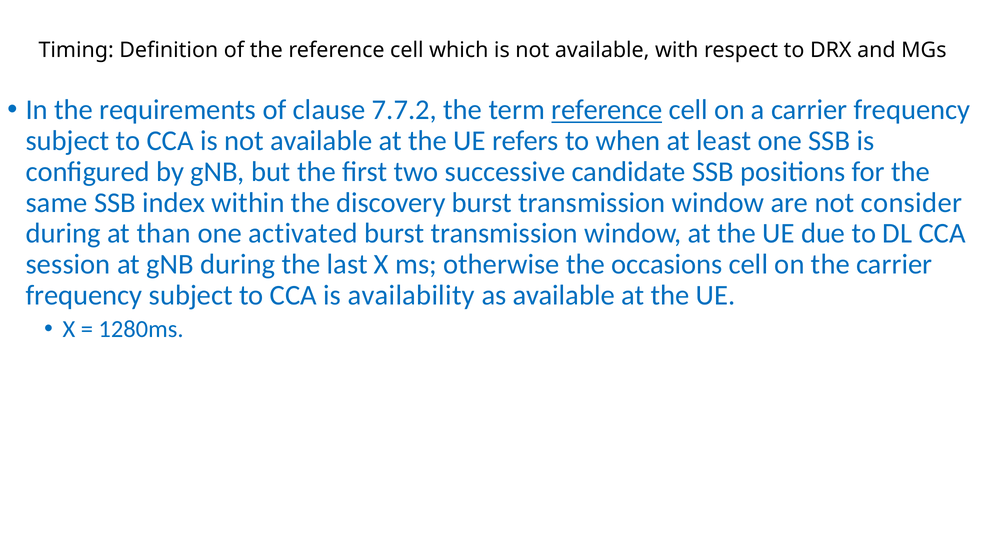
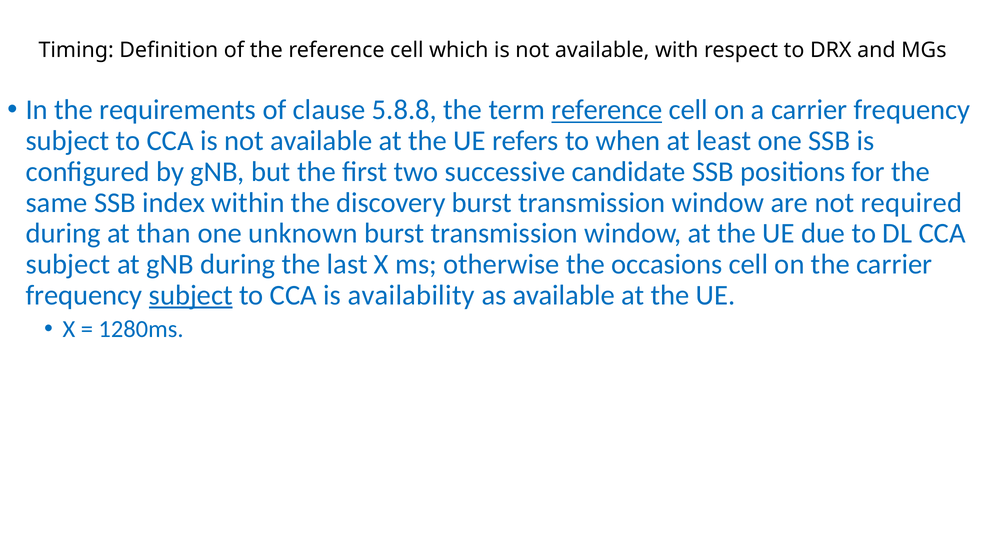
7.7.2: 7.7.2 -> 5.8.8 (404, 110)
consider: consider -> required (911, 203)
activated: activated -> unknown (303, 233)
session: session -> subject (68, 264)
subject underline: none -> present (191, 295)
